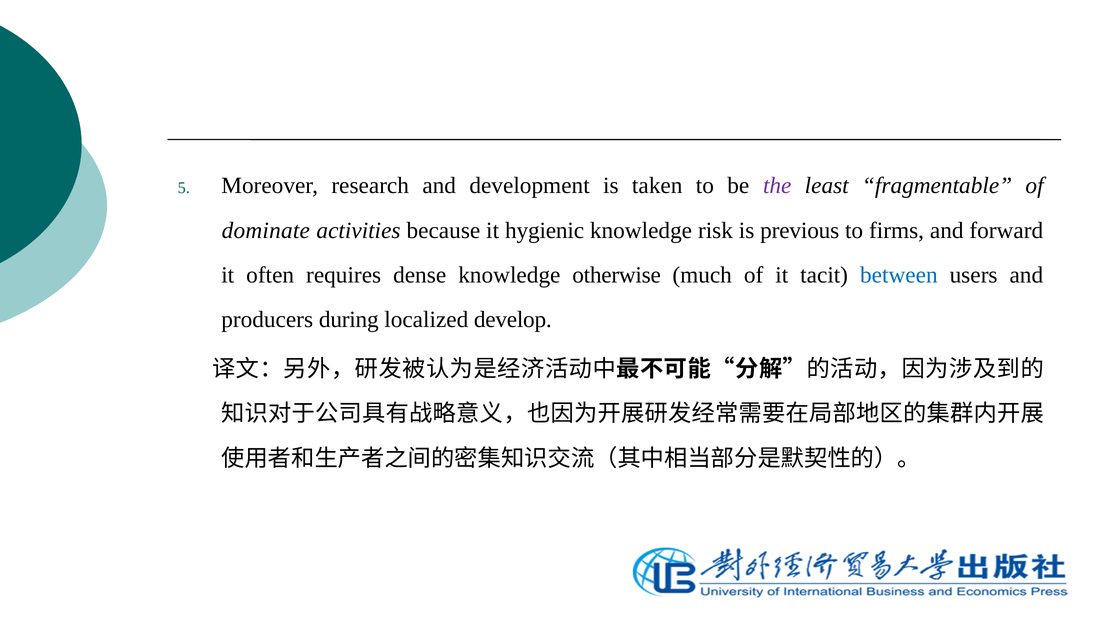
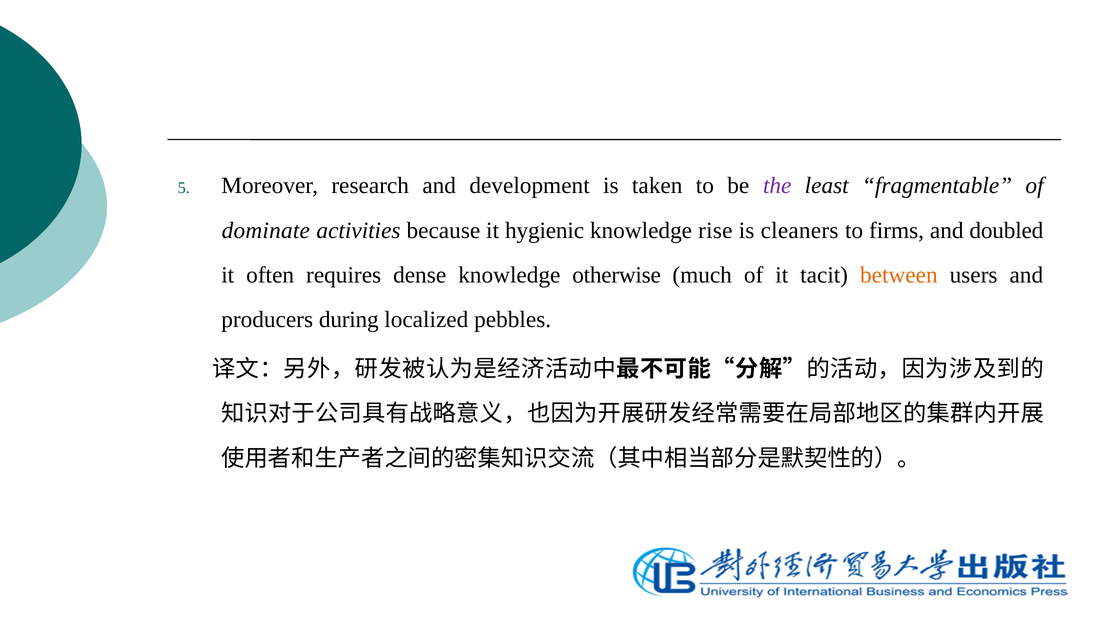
risk: risk -> rise (715, 230)
previous: previous -> cleaners (800, 230)
forward: forward -> doubled (1006, 230)
between colour: blue -> orange (899, 275)
develop: develop -> pebbles (513, 320)
